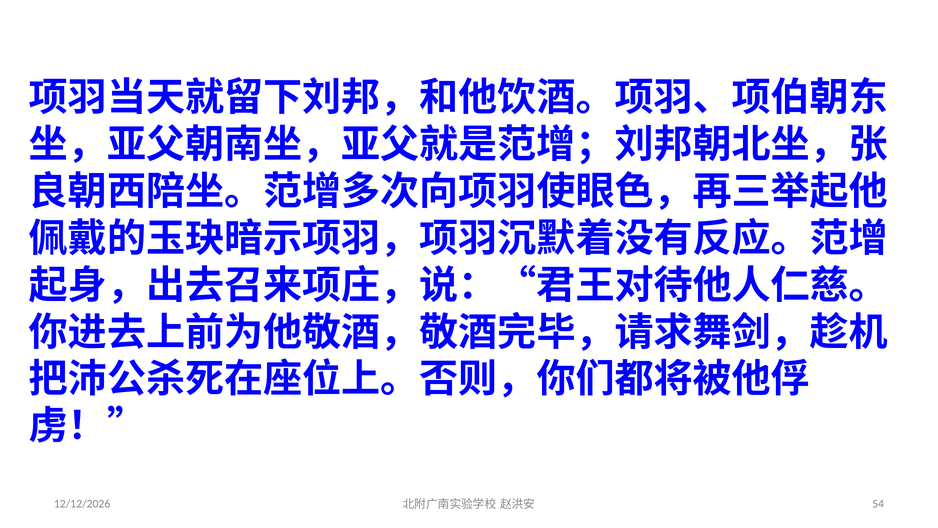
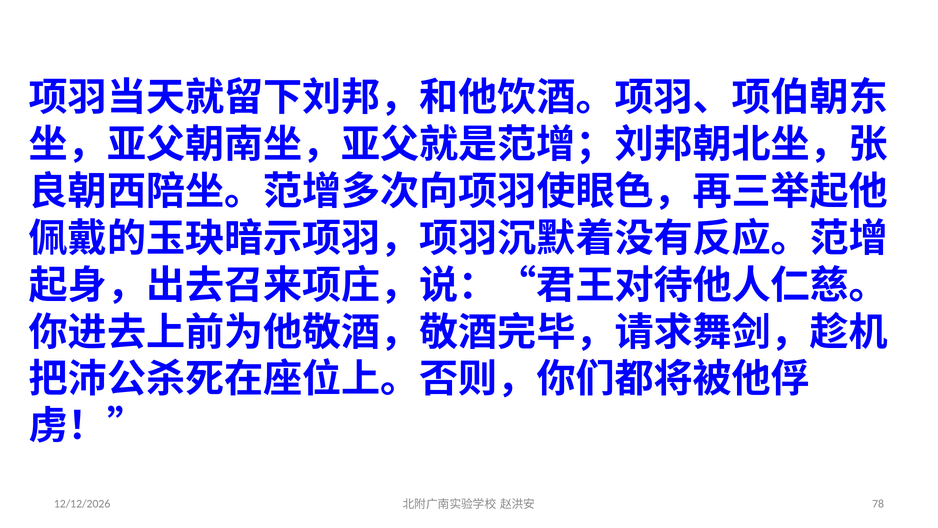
54: 54 -> 78 (878, 504)
